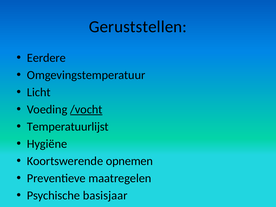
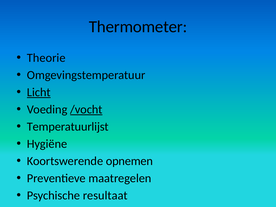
Geruststellen: Geruststellen -> Thermometer (138, 27)
Eerdere: Eerdere -> Theorie (46, 58)
Licht underline: none -> present (39, 92)
basisjaar: basisjaar -> resultaat (105, 195)
